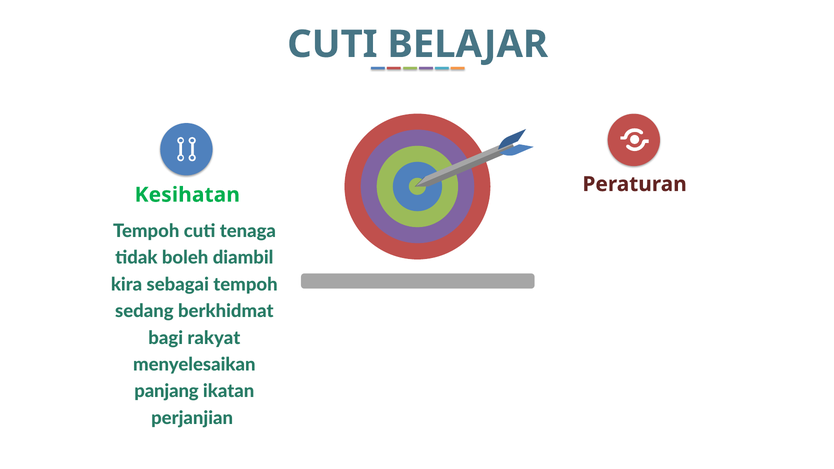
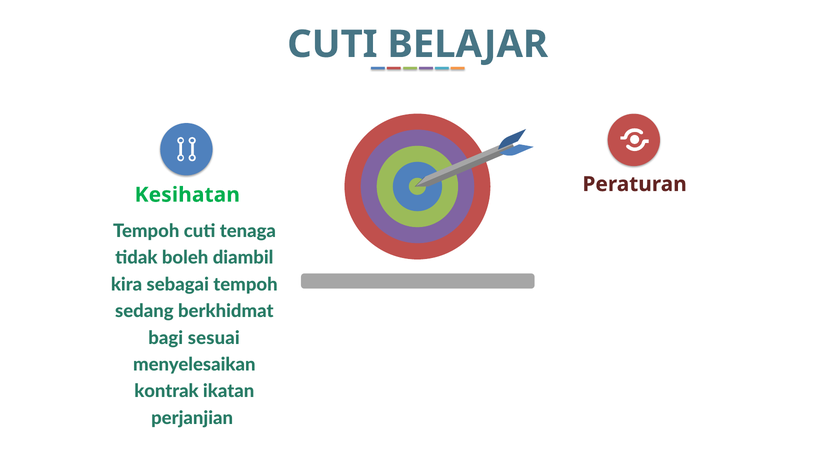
rakyat: rakyat -> sesuai (214, 338)
panjang: panjang -> kontrak (166, 391)
